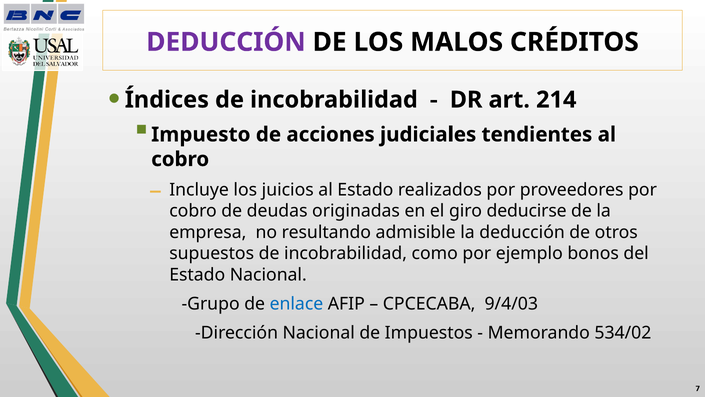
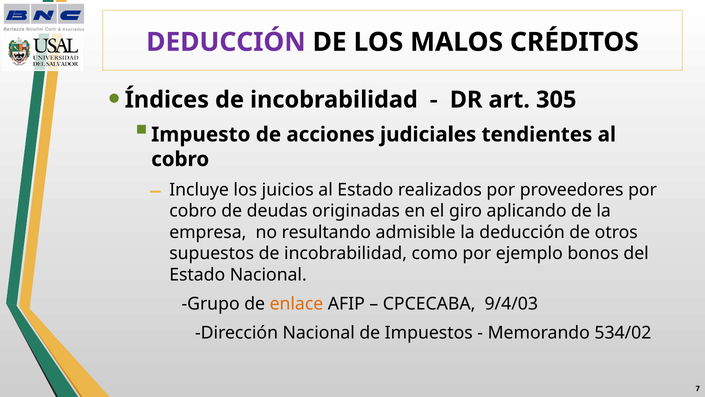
214: 214 -> 305 (556, 100)
deducirse: deducirse -> aplicando (527, 211)
enlace colour: blue -> orange (296, 303)
